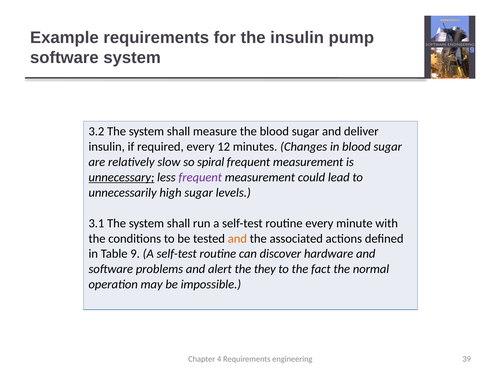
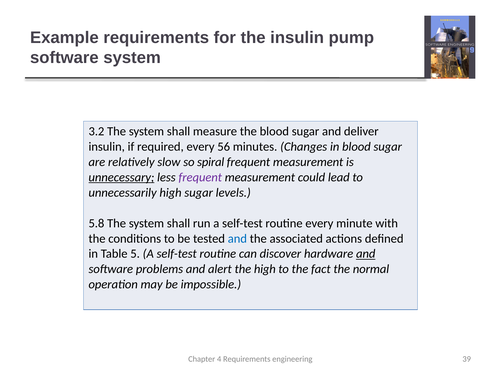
12: 12 -> 56 (224, 147)
3.1: 3.1 -> 5.8 (96, 223)
and colour: orange -> blue (237, 238)
9: 9 -> 5 (135, 254)
and underline: none -> present (366, 254)
the they: they -> high (265, 269)
